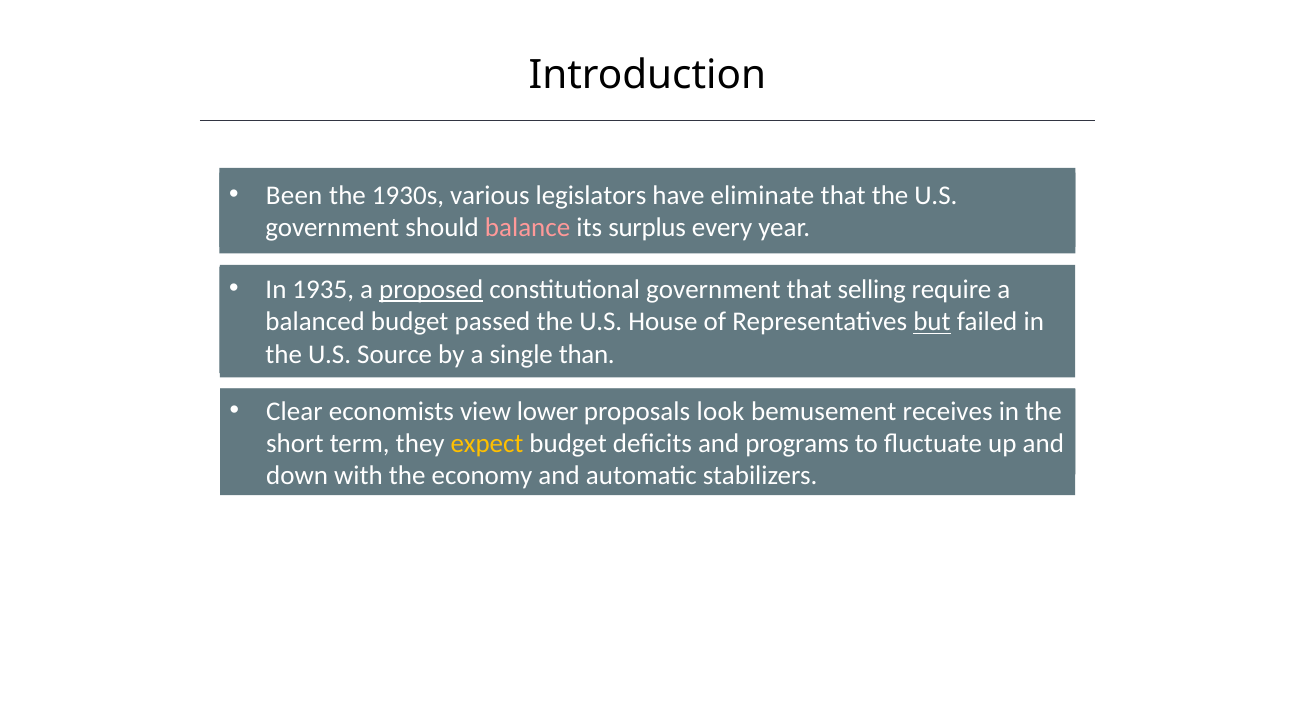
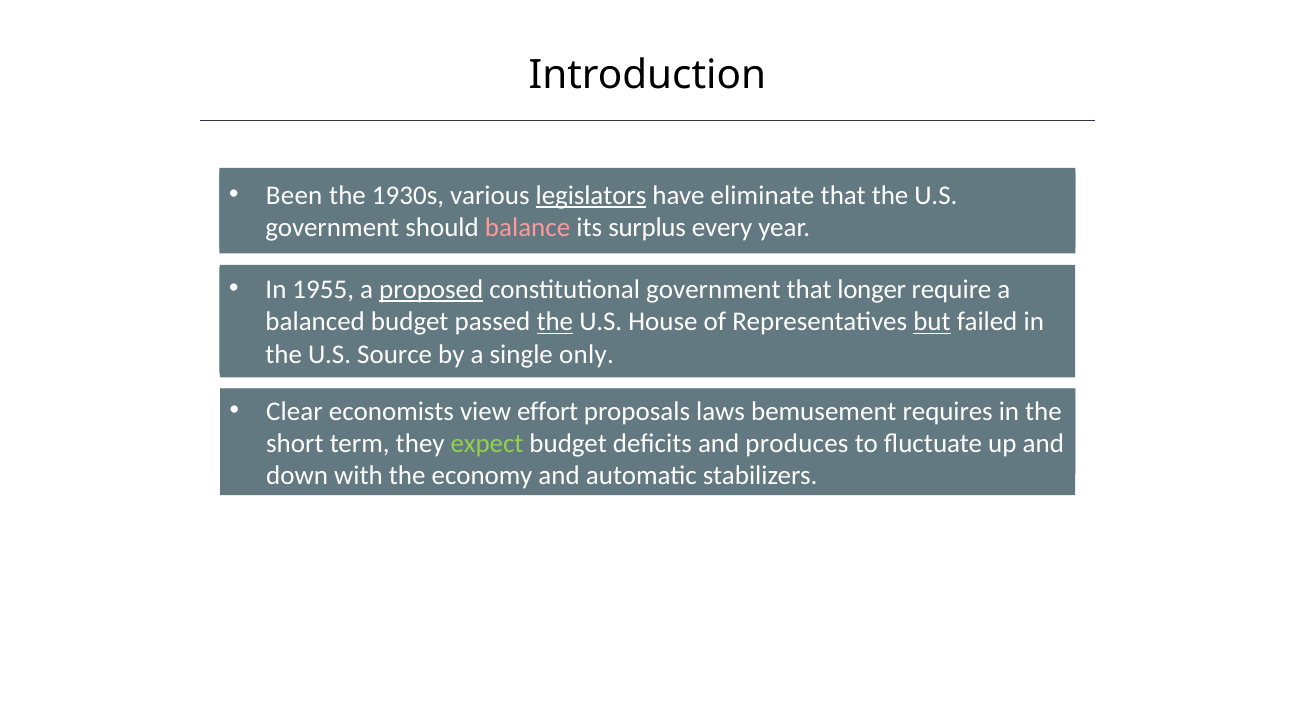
legislators underline: none -> present (591, 195)
1935: 1935 -> 1955 (323, 290)
selling: selling -> longer (872, 290)
the underline: none -> present (555, 322)
than: than -> only (587, 354)
lower: lower -> effort (548, 412)
look: look -> laws (721, 412)
receives: receives -> requires (948, 412)
expect colour: yellow -> light green (487, 444)
programs: programs -> produces (797, 444)
